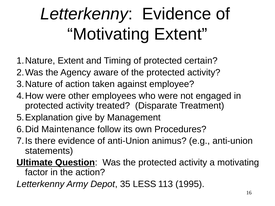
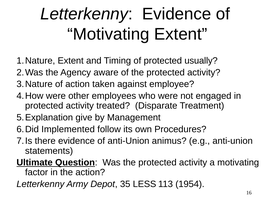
certain: certain -> usually (201, 61)
Maintenance: Maintenance -> Implemented (68, 129)
1995: 1995 -> 1954 (190, 184)
